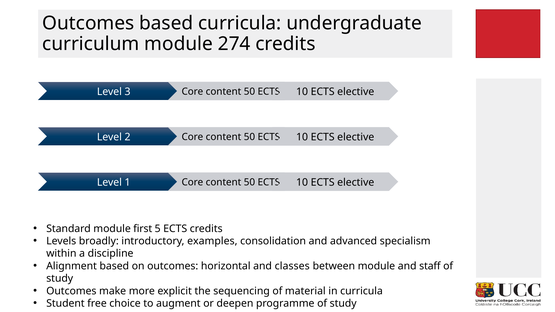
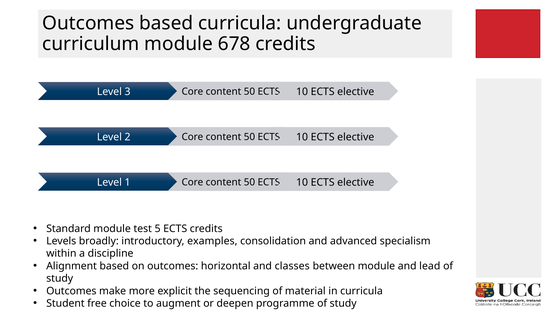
274: 274 -> 678 (234, 44)
first: first -> test (143, 229)
staff: staff -> lead (430, 266)
